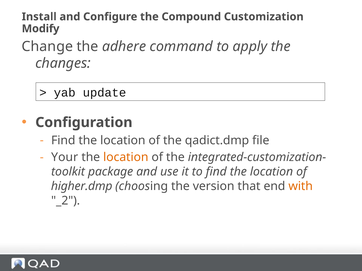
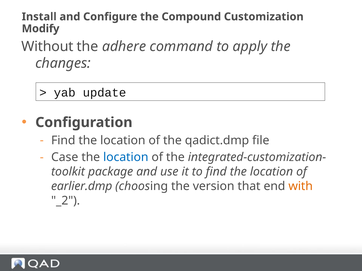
Change: Change -> Without (47, 47)
Your: Your -> Case (65, 157)
location colour: orange -> blue (126, 157)
higher.dmp: higher.dmp -> earlier.dmp (82, 186)
